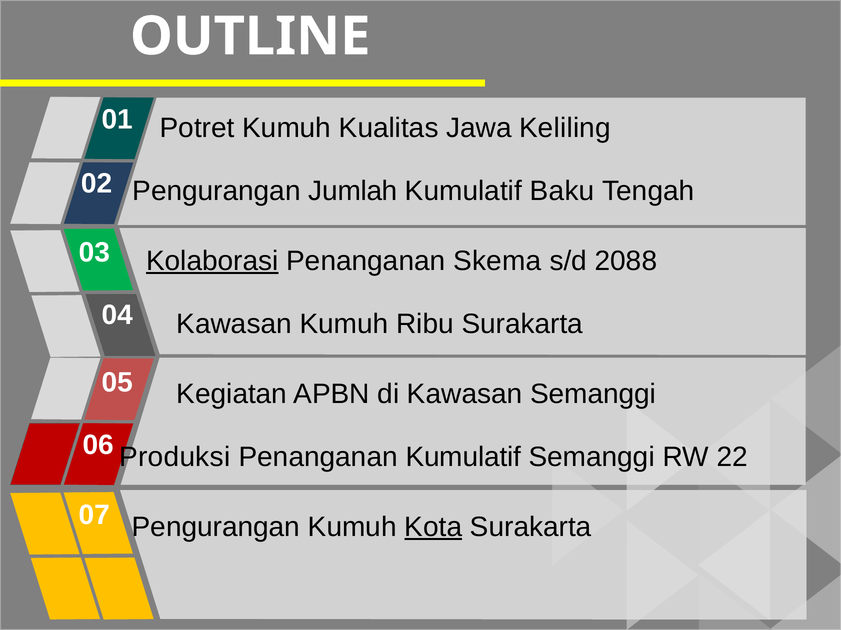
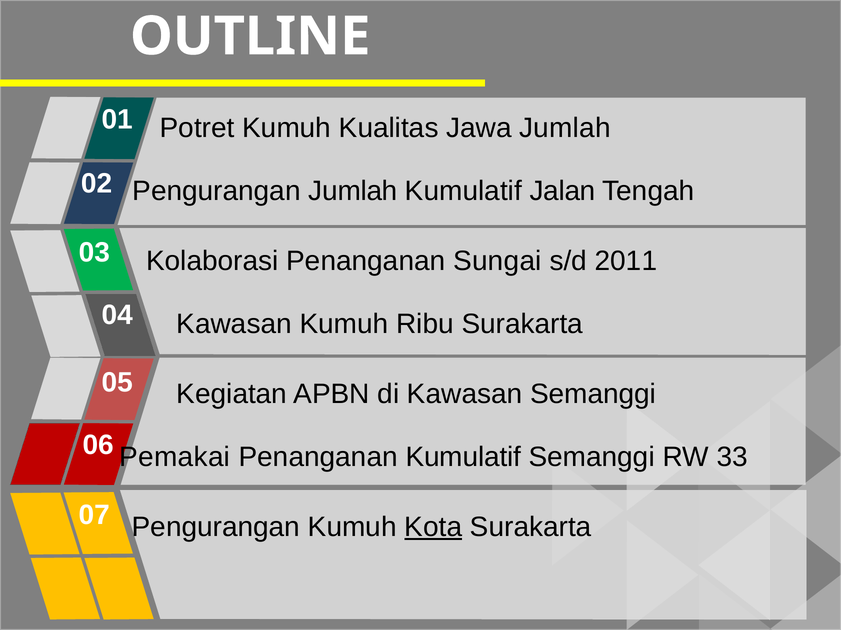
Jawa Keliling: Keliling -> Jumlah (565, 128)
Baku: Baku -> Jalan (562, 191)
Kolaborasi underline: present -> none (212, 261)
Skema: Skema -> Sungai (497, 261)
2088: 2088 -> 2011 (626, 261)
Produksi: Produksi -> Pemakai (175, 457)
22: 22 -> 33 (732, 457)
